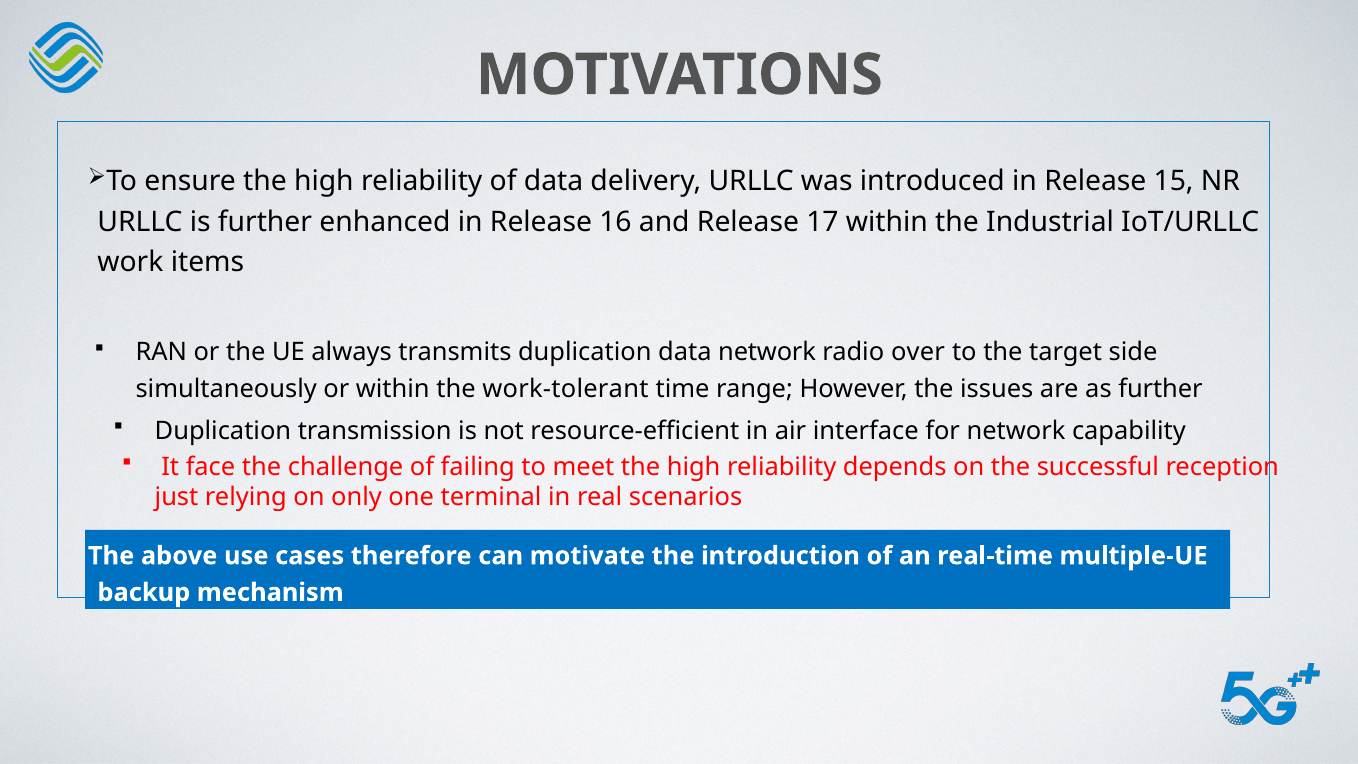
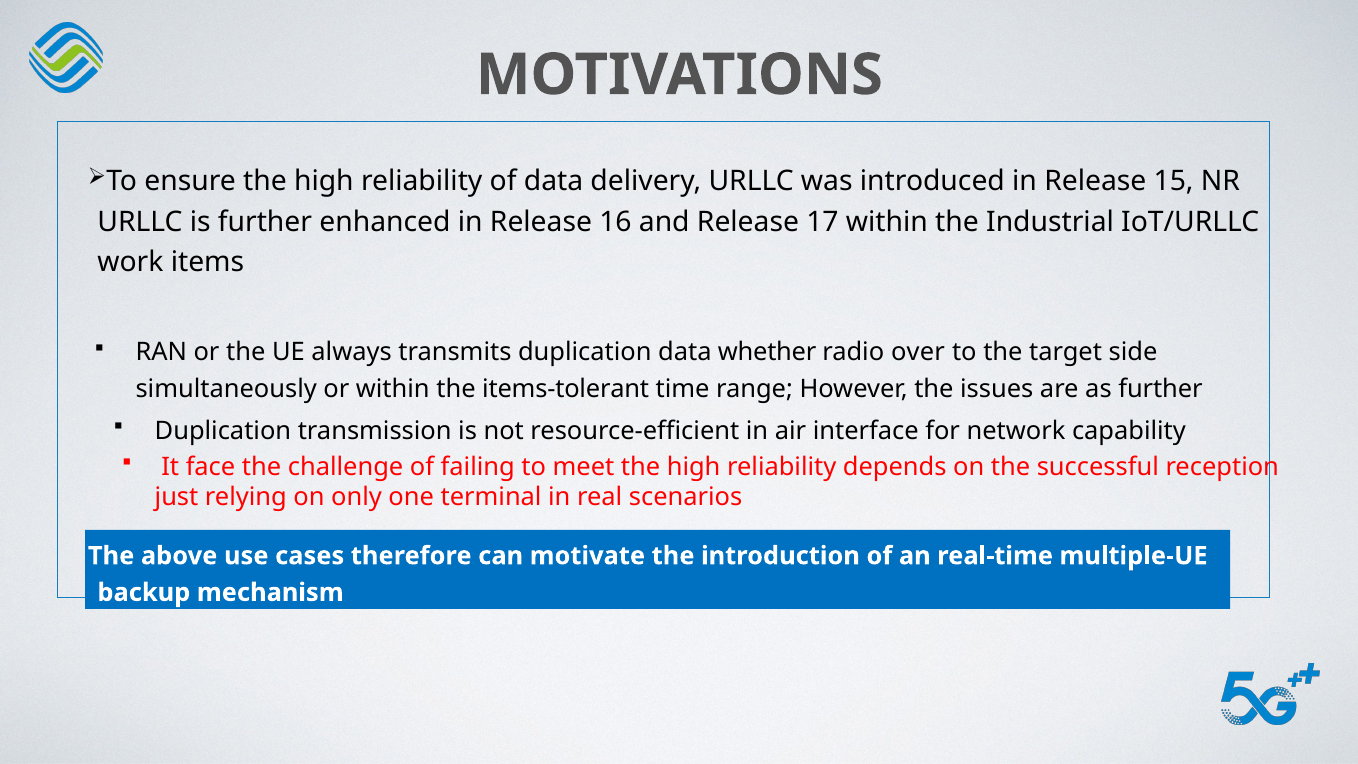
data network: network -> whether (767, 352)
work-tolerant: work-tolerant -> items-tolerant (566, 389)
